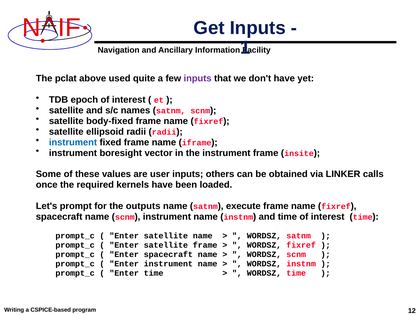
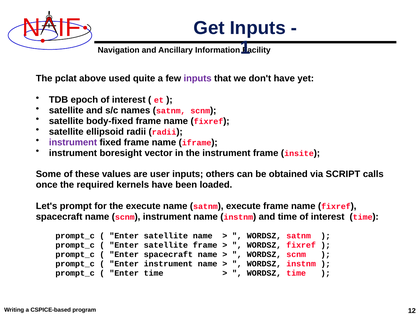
instrument colour: blue -> purple (73, 142)
LINKER: LINKER -> SCRIPT (343, 174)
the outputs: outputs -> execute (143, 206)
